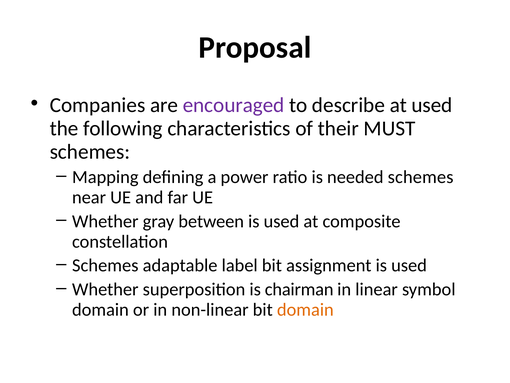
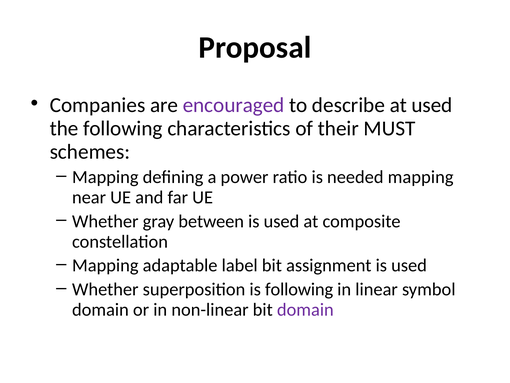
needed schemes: schemes -> mapping (421, 177)
Schemes: Schemes -> Mapping (105, 265)
is chairman: chairman -> following (299, 289)
domain colour: orange -> purple (305, 309)
